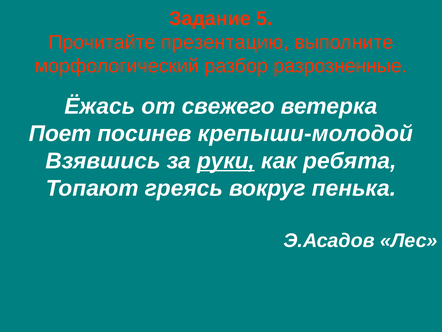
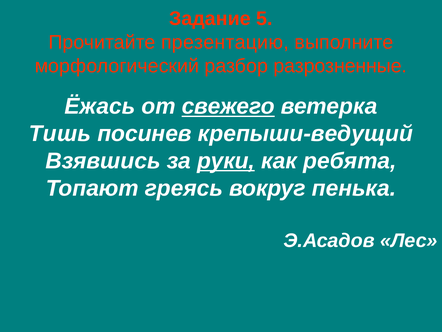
свежего underline: none -> present (228, 106)
Поет: Поет -> Тишь (60, 133)
крепыши-молодой: крепыши-молодой -> крепыши-ведущий (305, 133)
